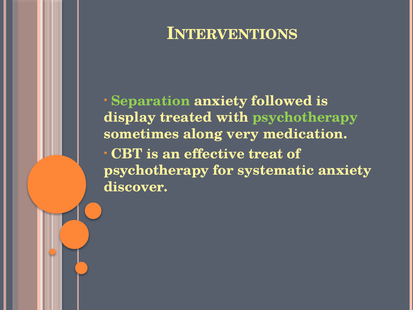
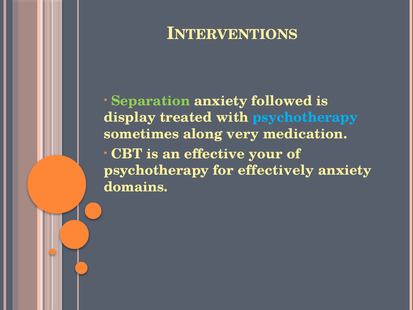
psychotherapy colour: light green -> light blue (305, 117)
treat: treat -> your (266, 154)
systematic: systematic -> effectively (276, 170)
discover: discover -> domains (136, 187)
